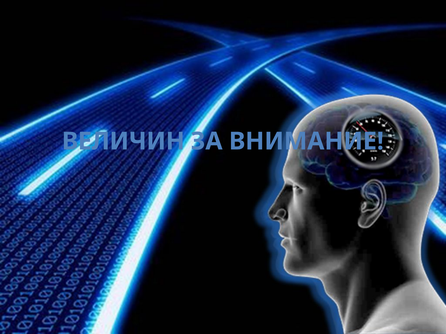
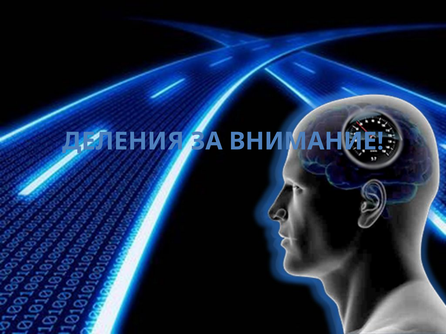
ВЕЛИЧИН: ВЕЛИЧИН -> ДЕЛЕНИЯ (123, 141)
